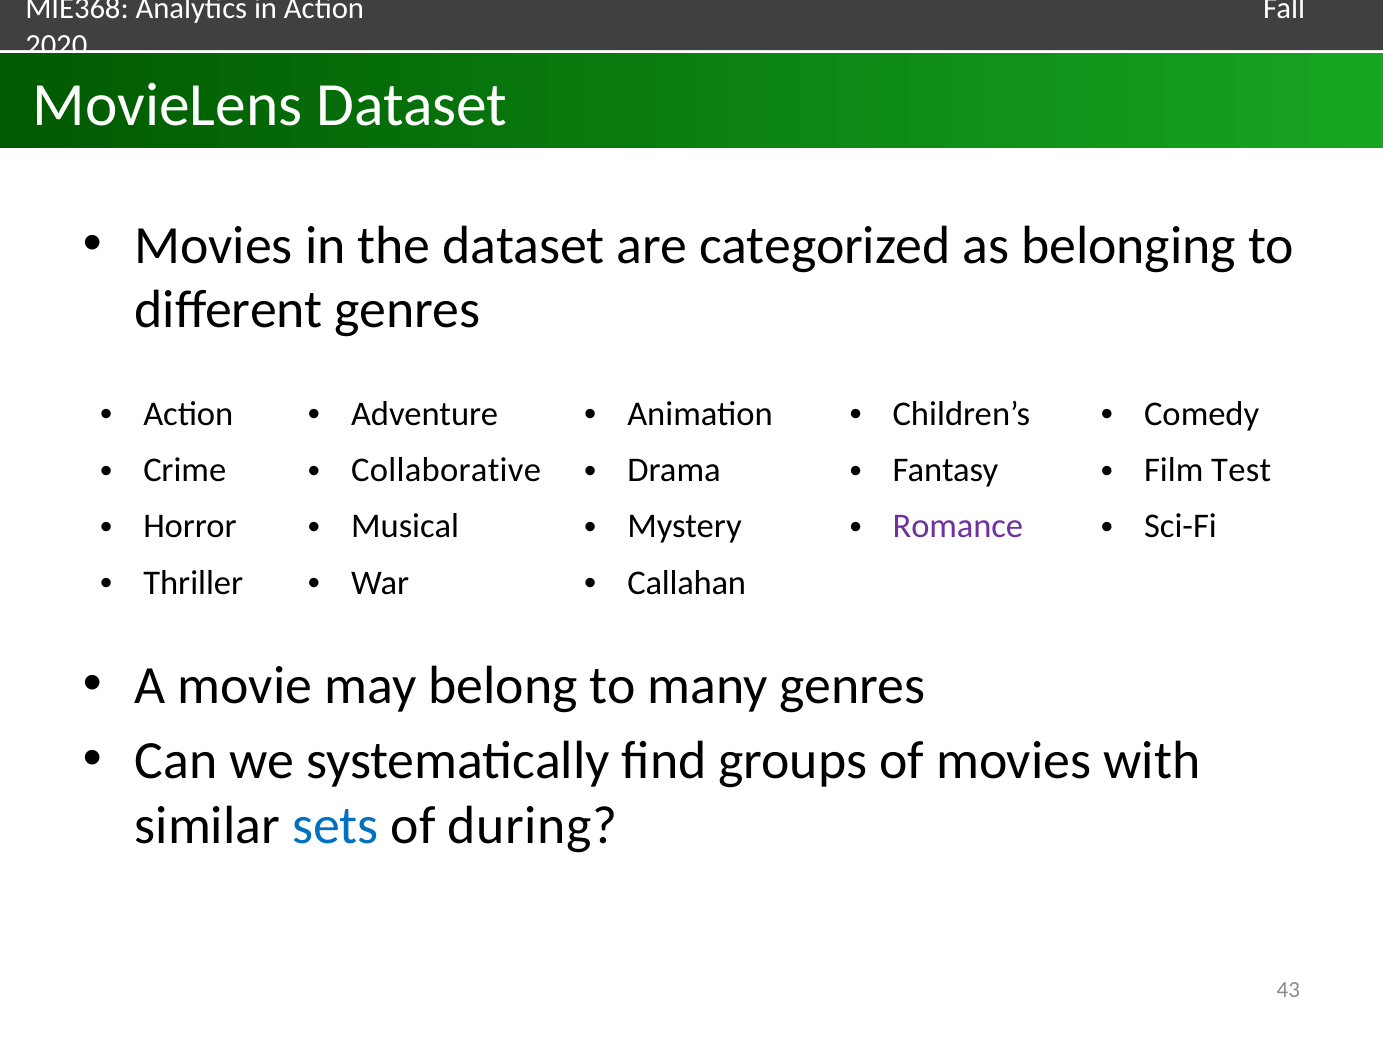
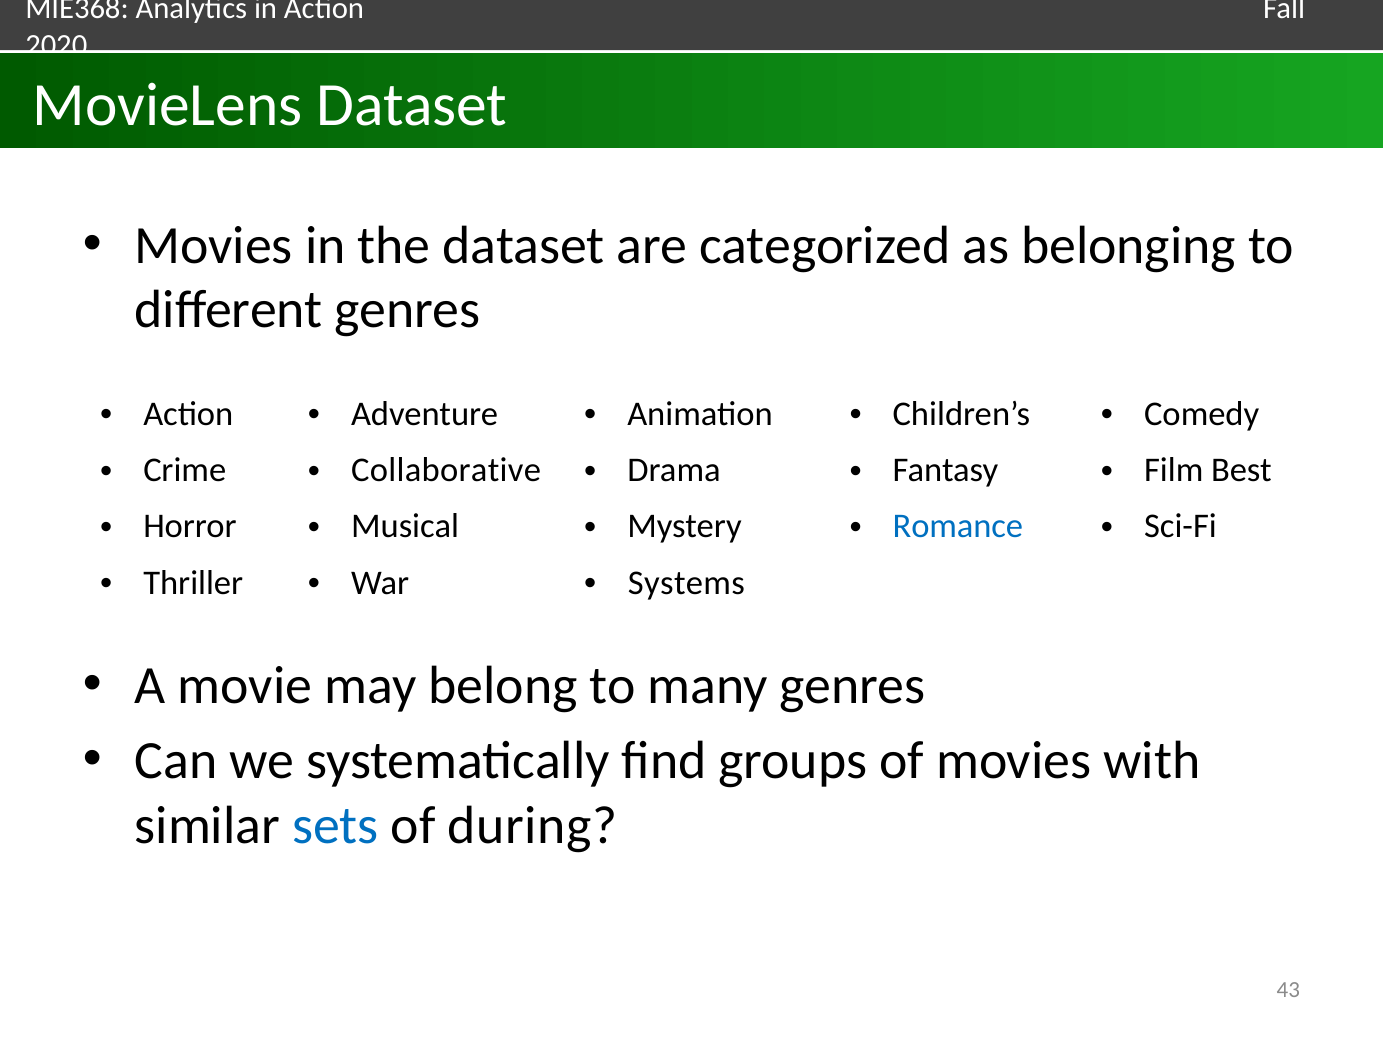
Test: Test -> Best (1241, 471)
Romance colour: purple -> blue (958, 527)
Callahan: Callahan -> Systems (686, 583)
